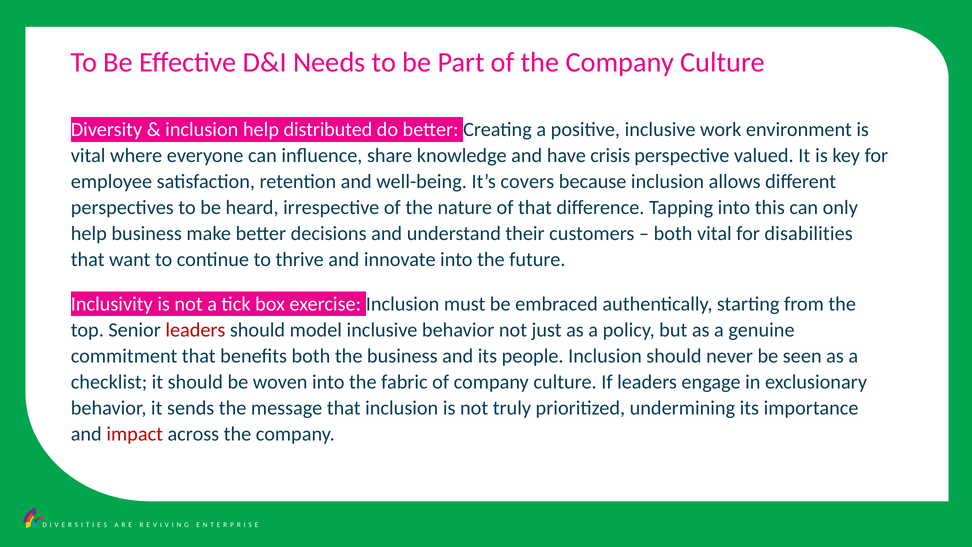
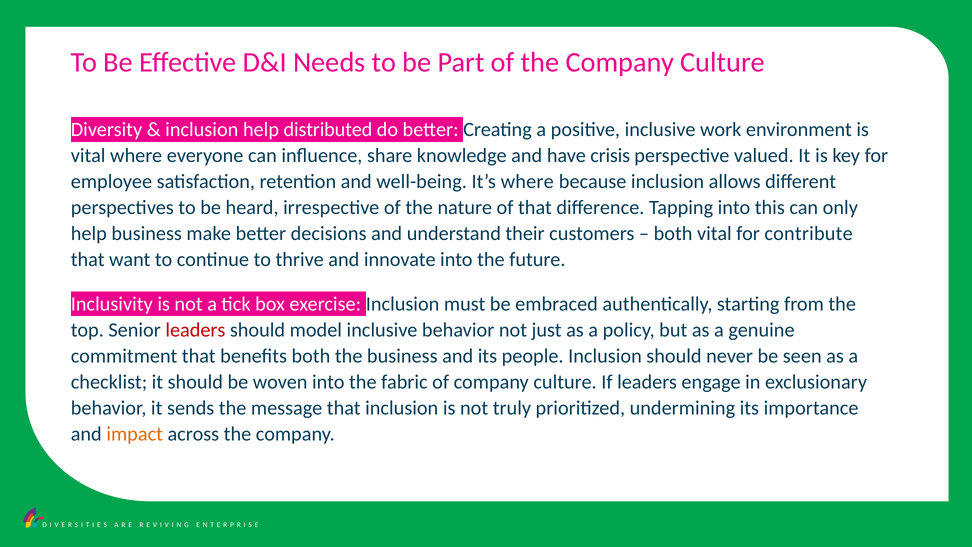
It’s covers: covers -> where (527, 182)
disabilities: disabilities -> contribute (809, 234)
impact colour: red -> orange (135, 434)
